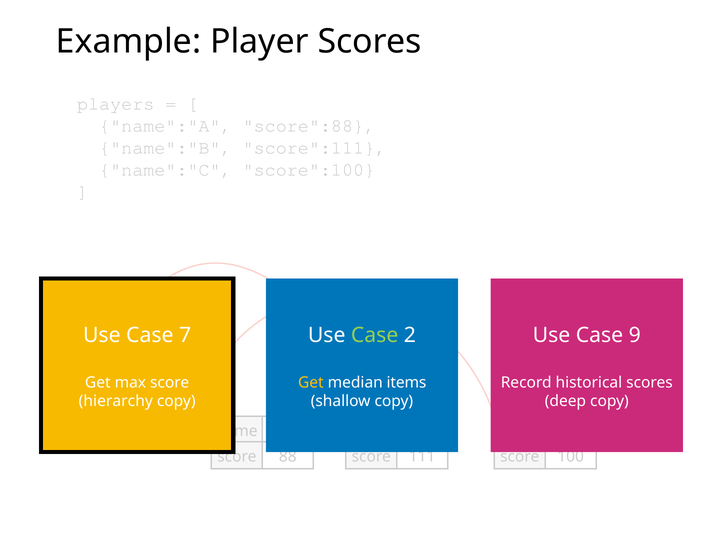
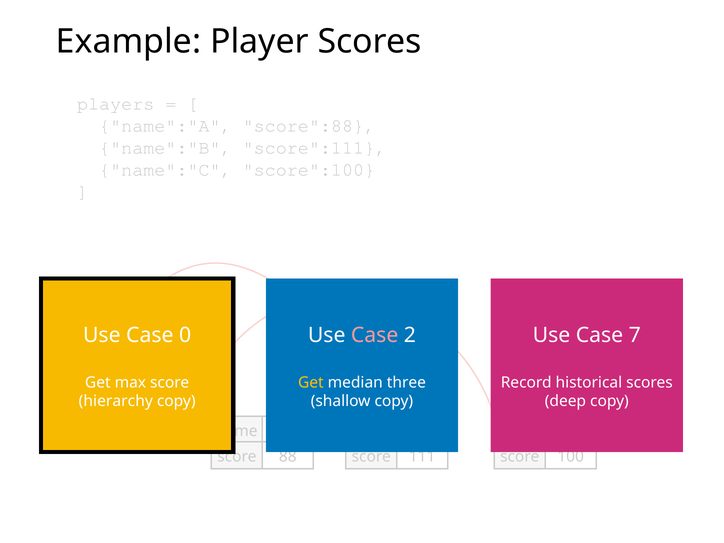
7: 7 -> 0 (185, 335)
Case colour: light green -> pink (375, 335)
9: 9 -> 7 (635, 335)
items: items -> three (406, 383)
